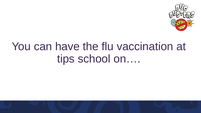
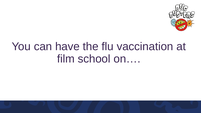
tips: tips -> film (66, 59)
